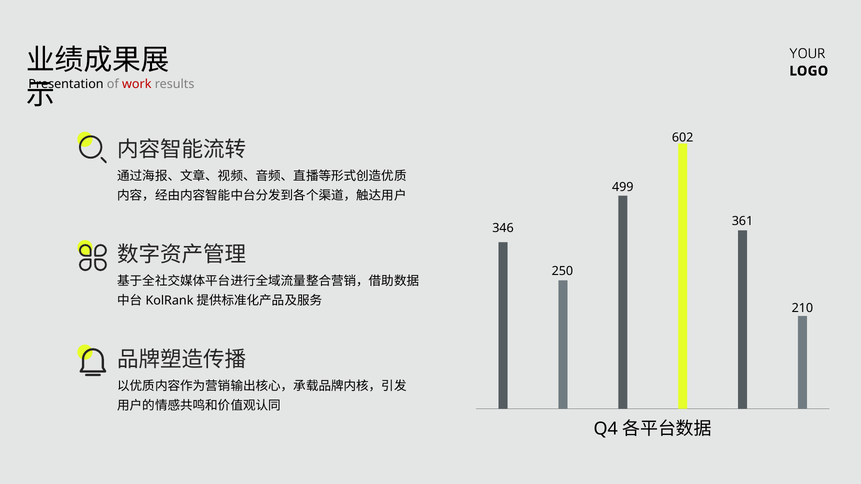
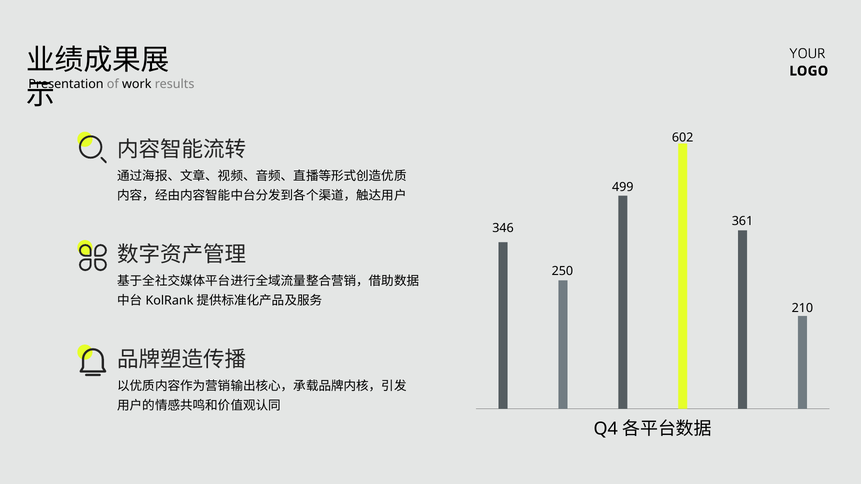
work colour: red -> black (137, 84)
